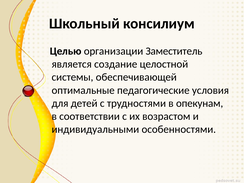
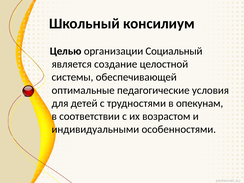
Заместитель: Заместитель -> Социальный (174, 51)
